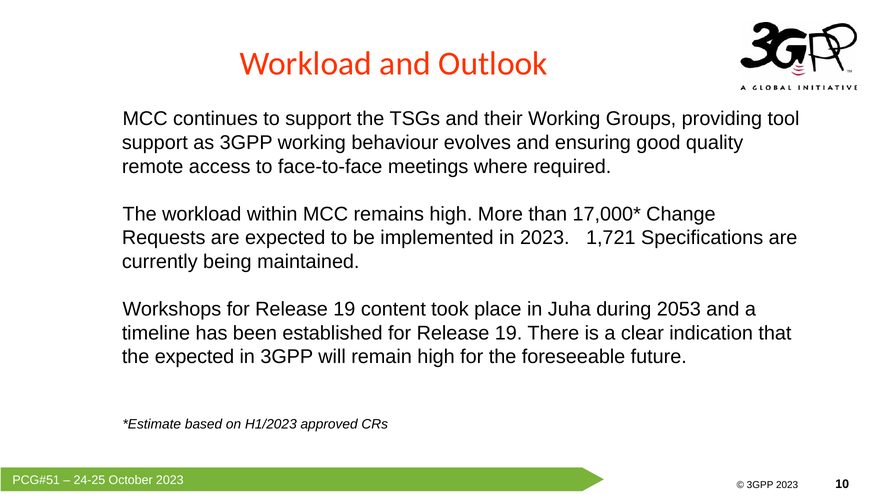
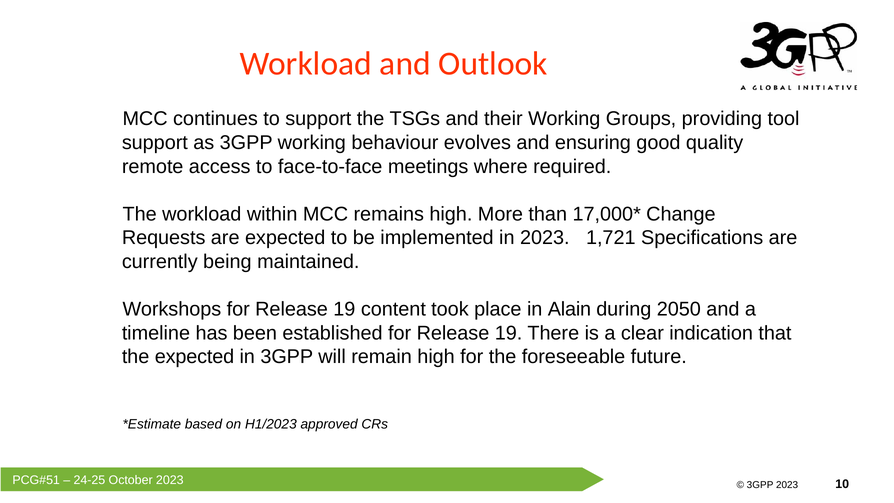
Juha: Juha -> Alain (569, 309)
2053: 2053 -> 2050 (679, 309)
